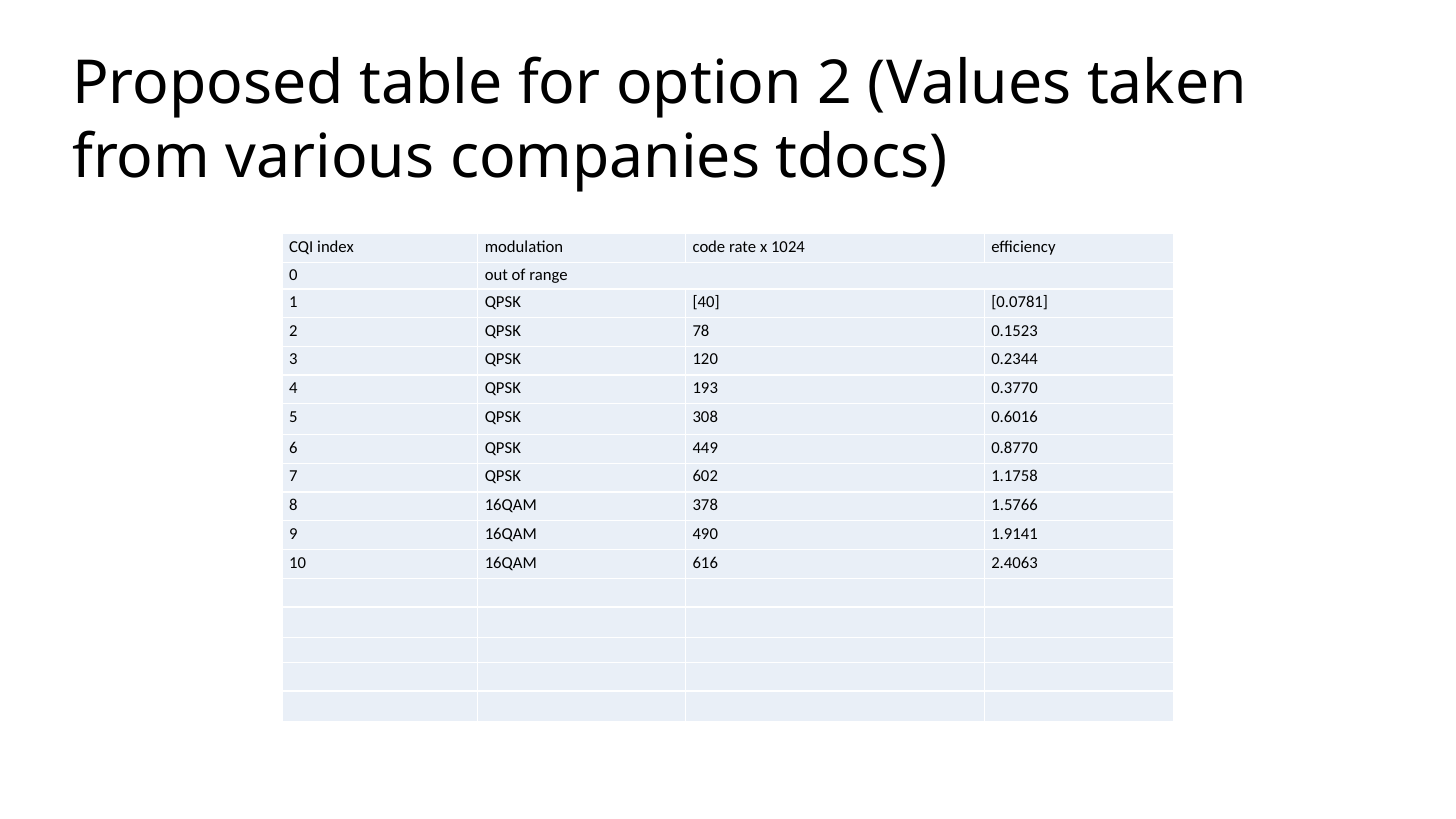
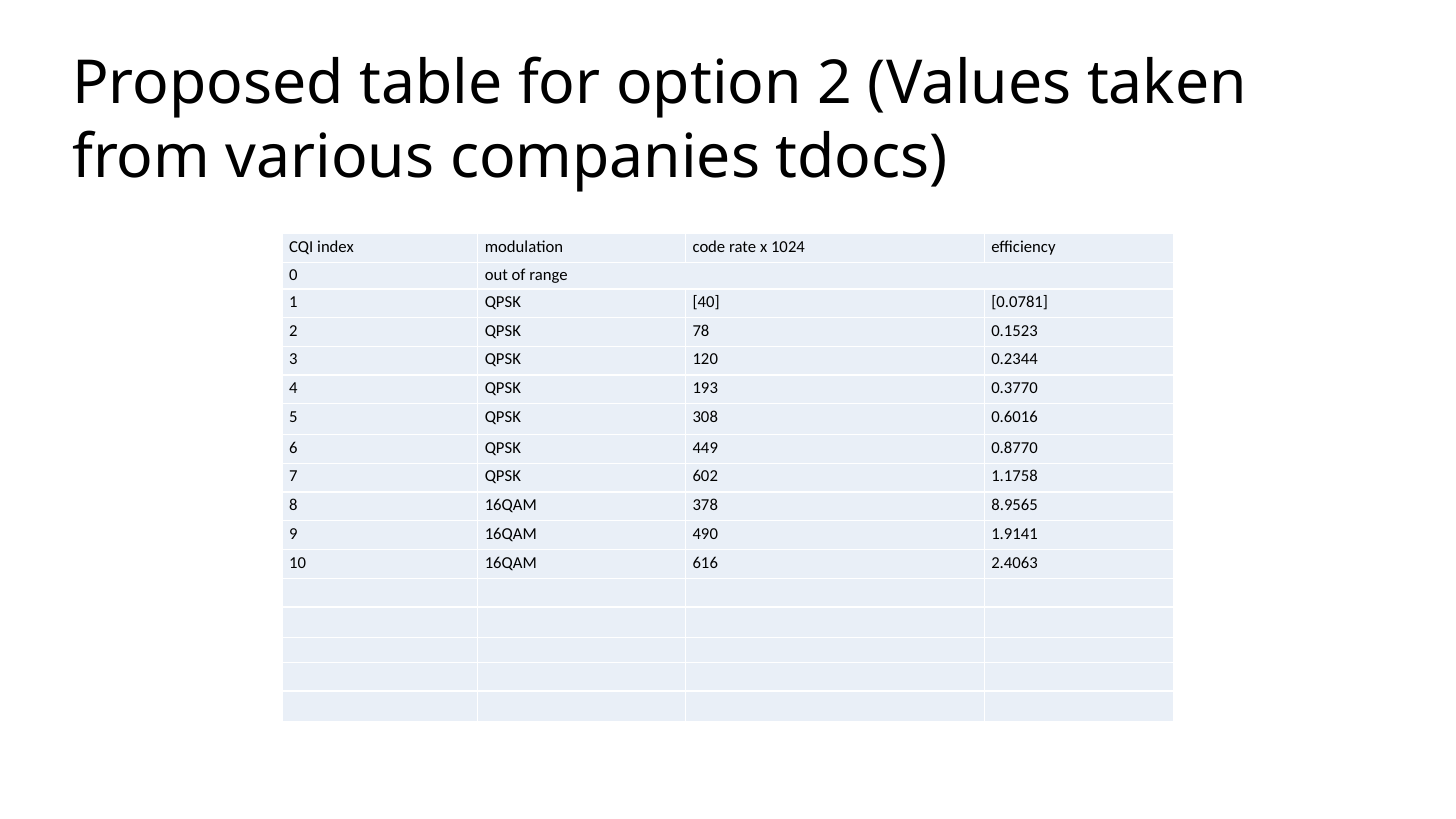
1.5766: 1.5766 -> 8.9565 (1015, 505)
